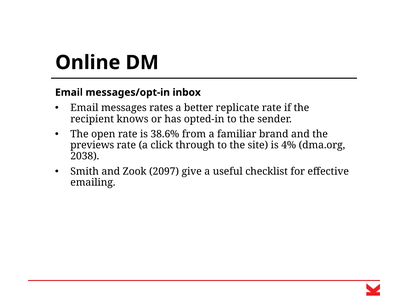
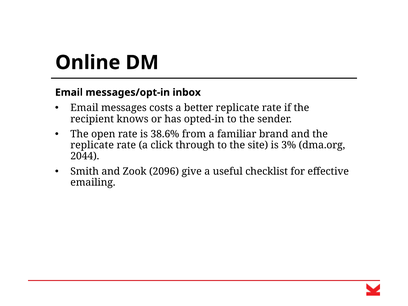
rates: rates -> costs (161, 108)
previews: previews -> replicate (92, 145)
4%: 4% -> 3% (289, 145)
2038: 2038 -> 2044 (85, 156)
2097: 2097 -> 2096 (164, 172)
